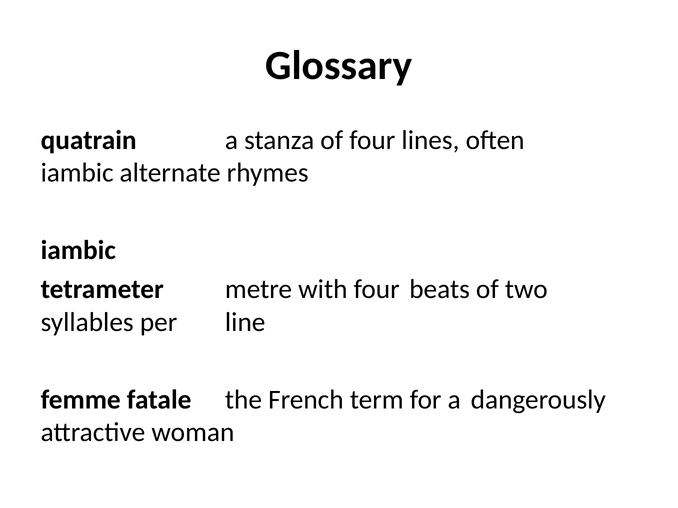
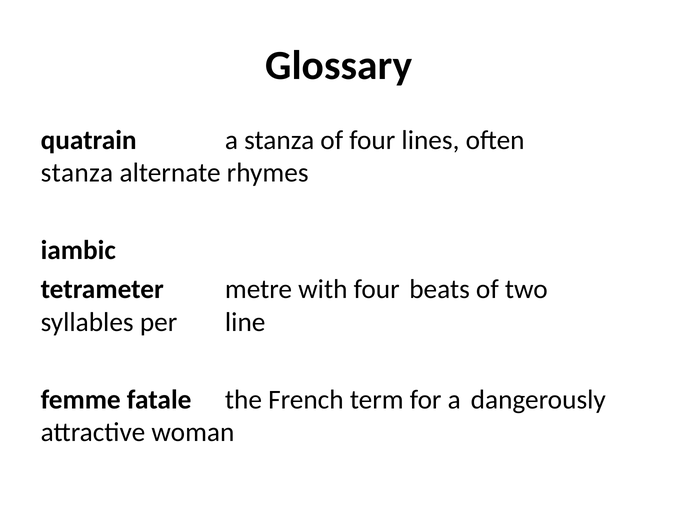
iambic: iambic -> stanza (77, 173)
